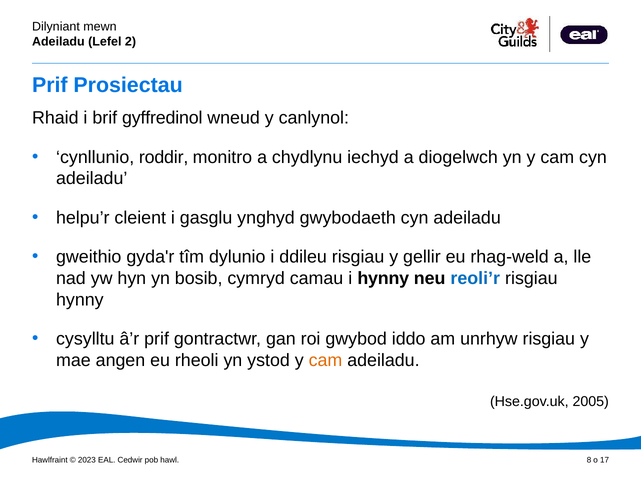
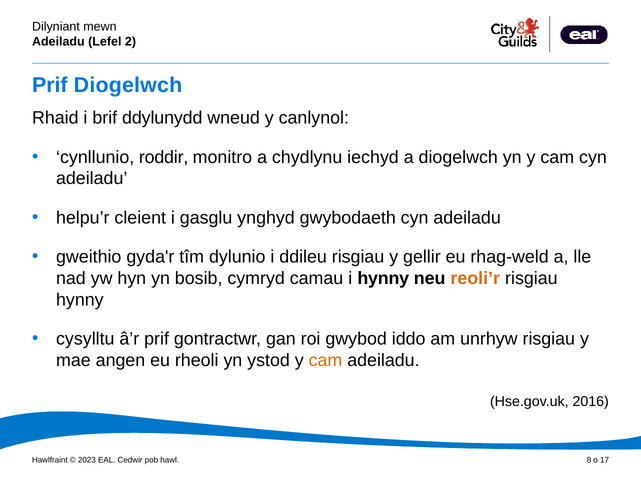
Prif Prosiectau: Prosiectau -> Diogelwch (128, 85)
gyffredinol: gyffredinol -> ddylunydd (162, 118)
reoli’r colour: blue -> orange (475, 278)
2005: 2005 -> 2016 (591, 401)
